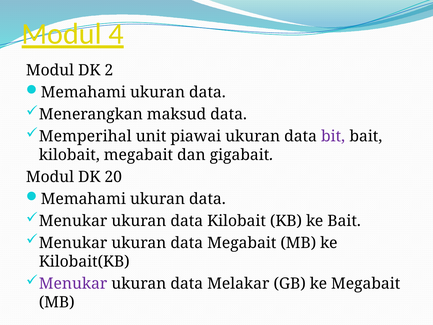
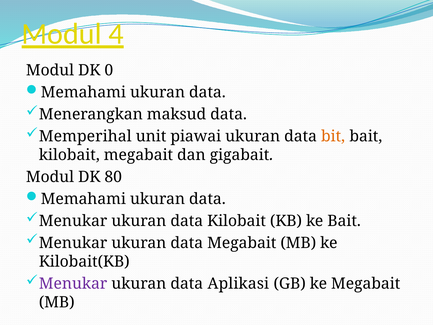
2: 2 -> 0 (109, 70)
bit colour: purple -> orange (333, 136)
20: 20 -> 80 (113, 177)
Melakar: Melakar -> Aplikasi (238, 283)
